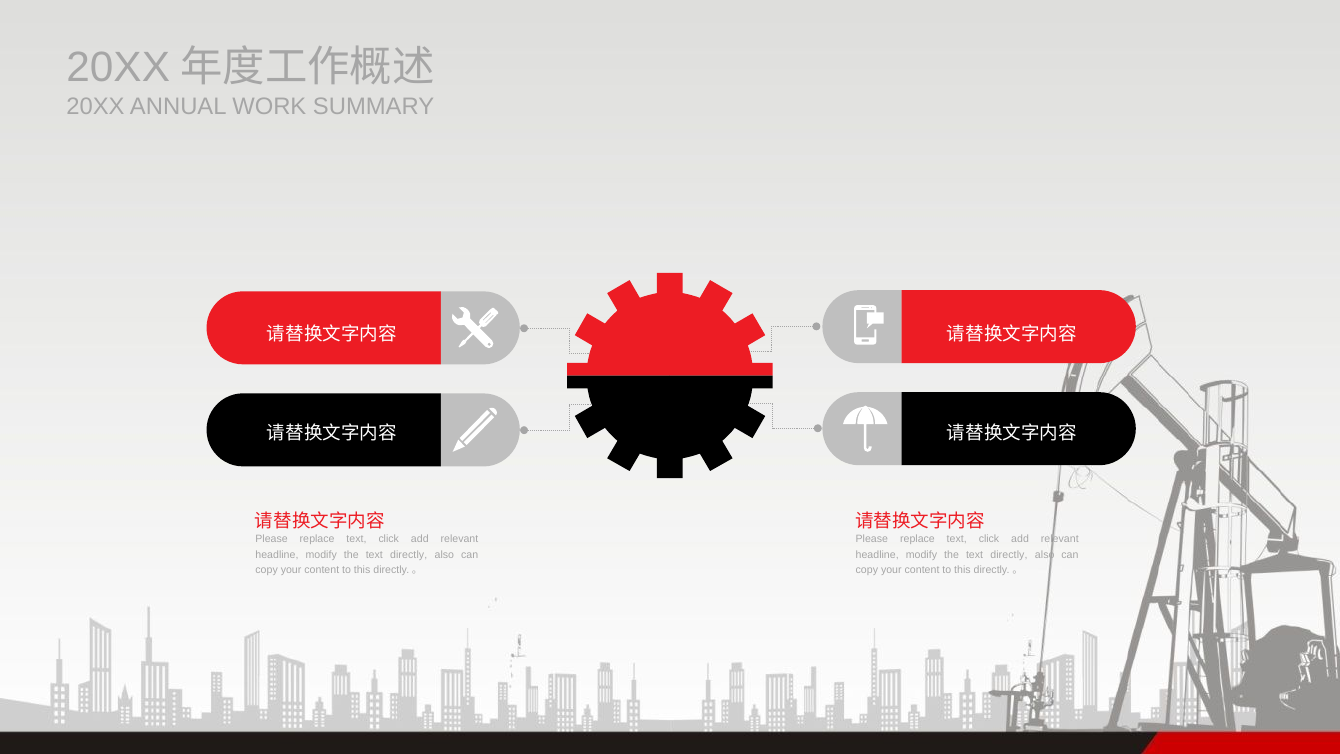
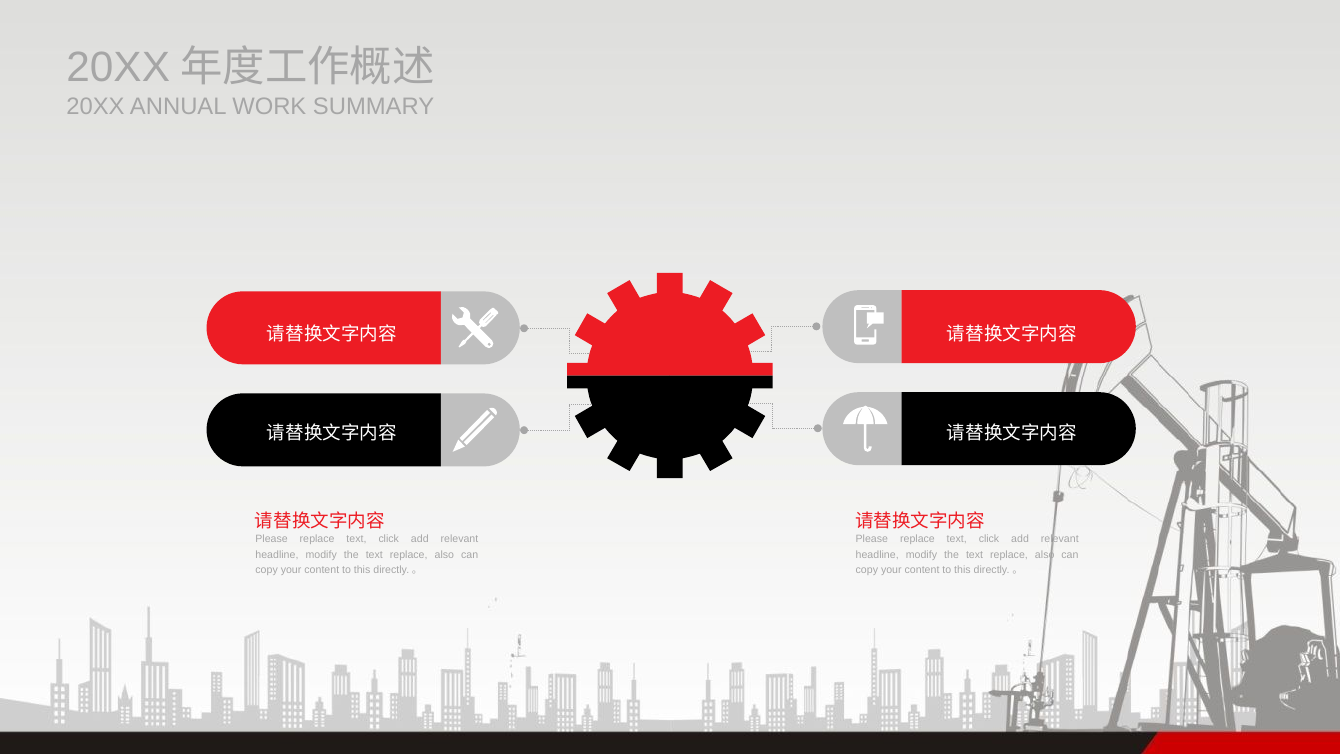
directly: directly -> replace (409, 554)
directly: directly -> replace (1009, 554)
